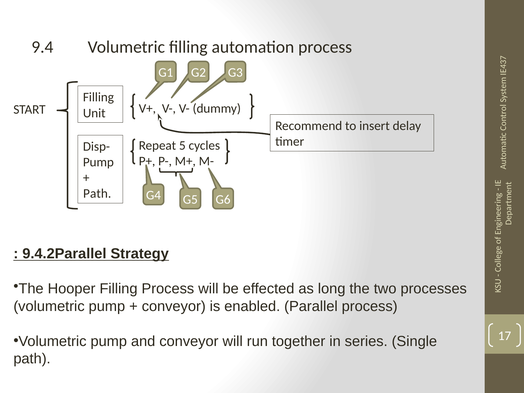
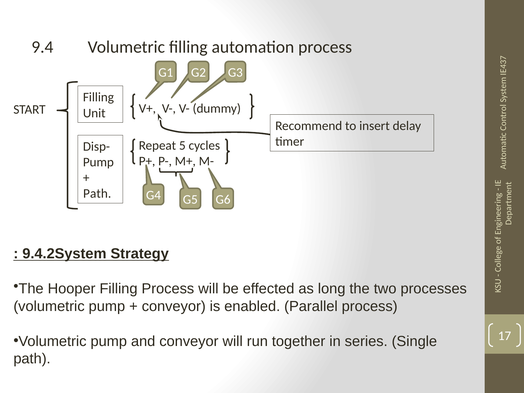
9.4.2Parallel: 9.4.2Parallel -> 9.4.2System (64, 254)
